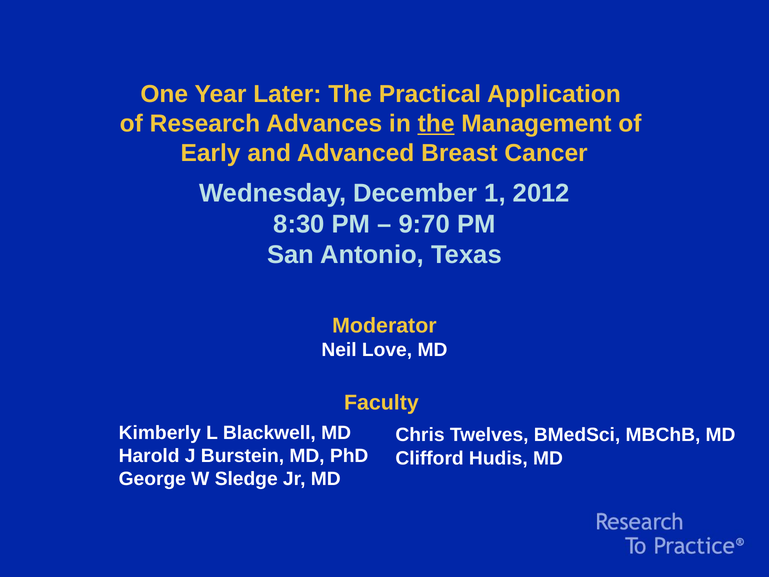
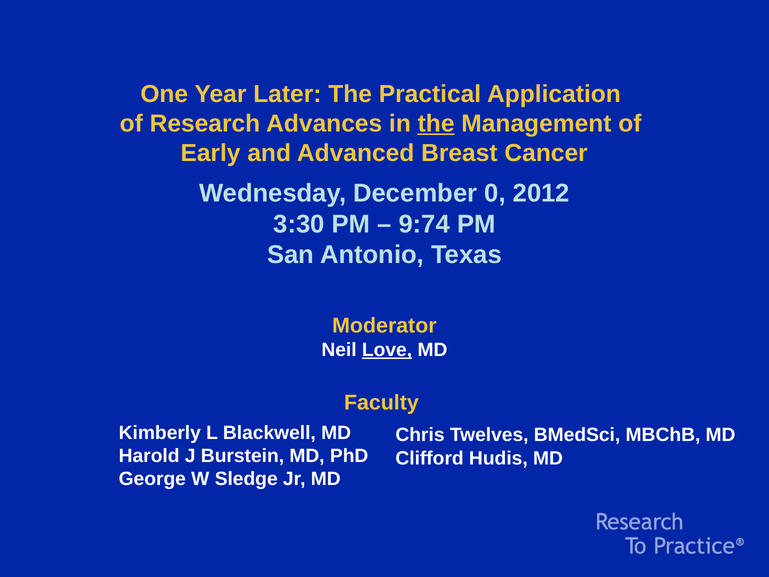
1: 1 -> 0 (495, 193)
8:30: 8:30 -> 3:30 (299, 224)
9:70: 9:70 -> 9:74 (424, 224)
Love underline: none -> present (387, 350)
